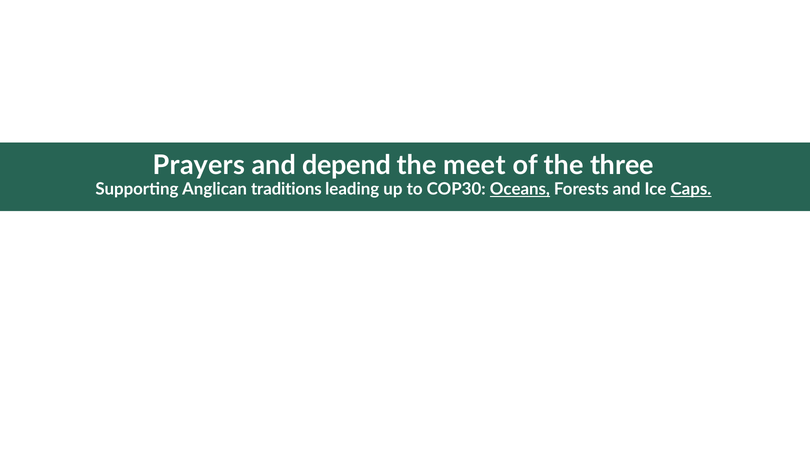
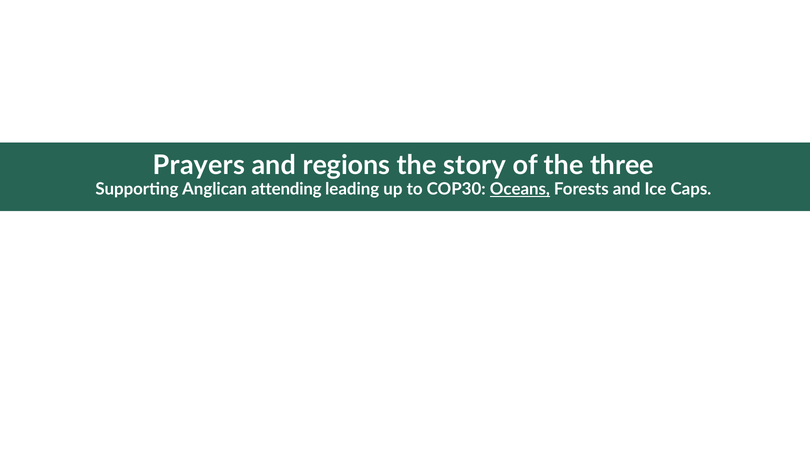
depend: depend -> regions (346, 165)
meet: meet -> story (475, 165)
traditions: traditions -> attending (286, 189)
Caps underline: present -> none (691, 189)
